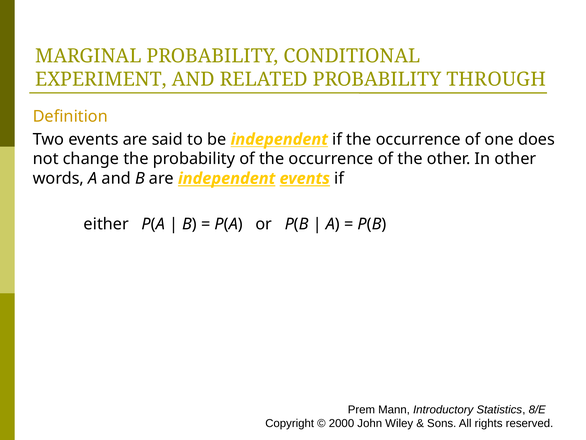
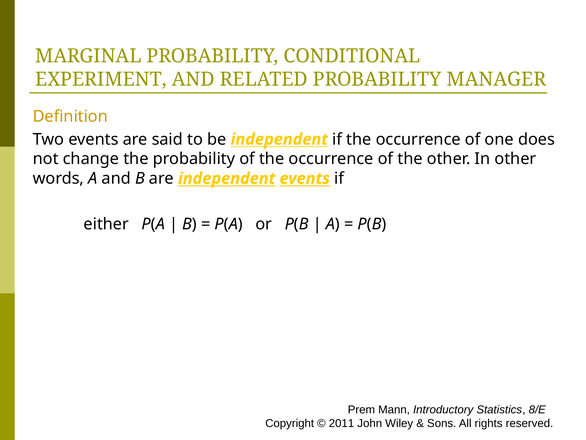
THROUGH: THROUGH -> MANAGER (496, 79)
2000: 2000 -> 2011 (341, 423)
